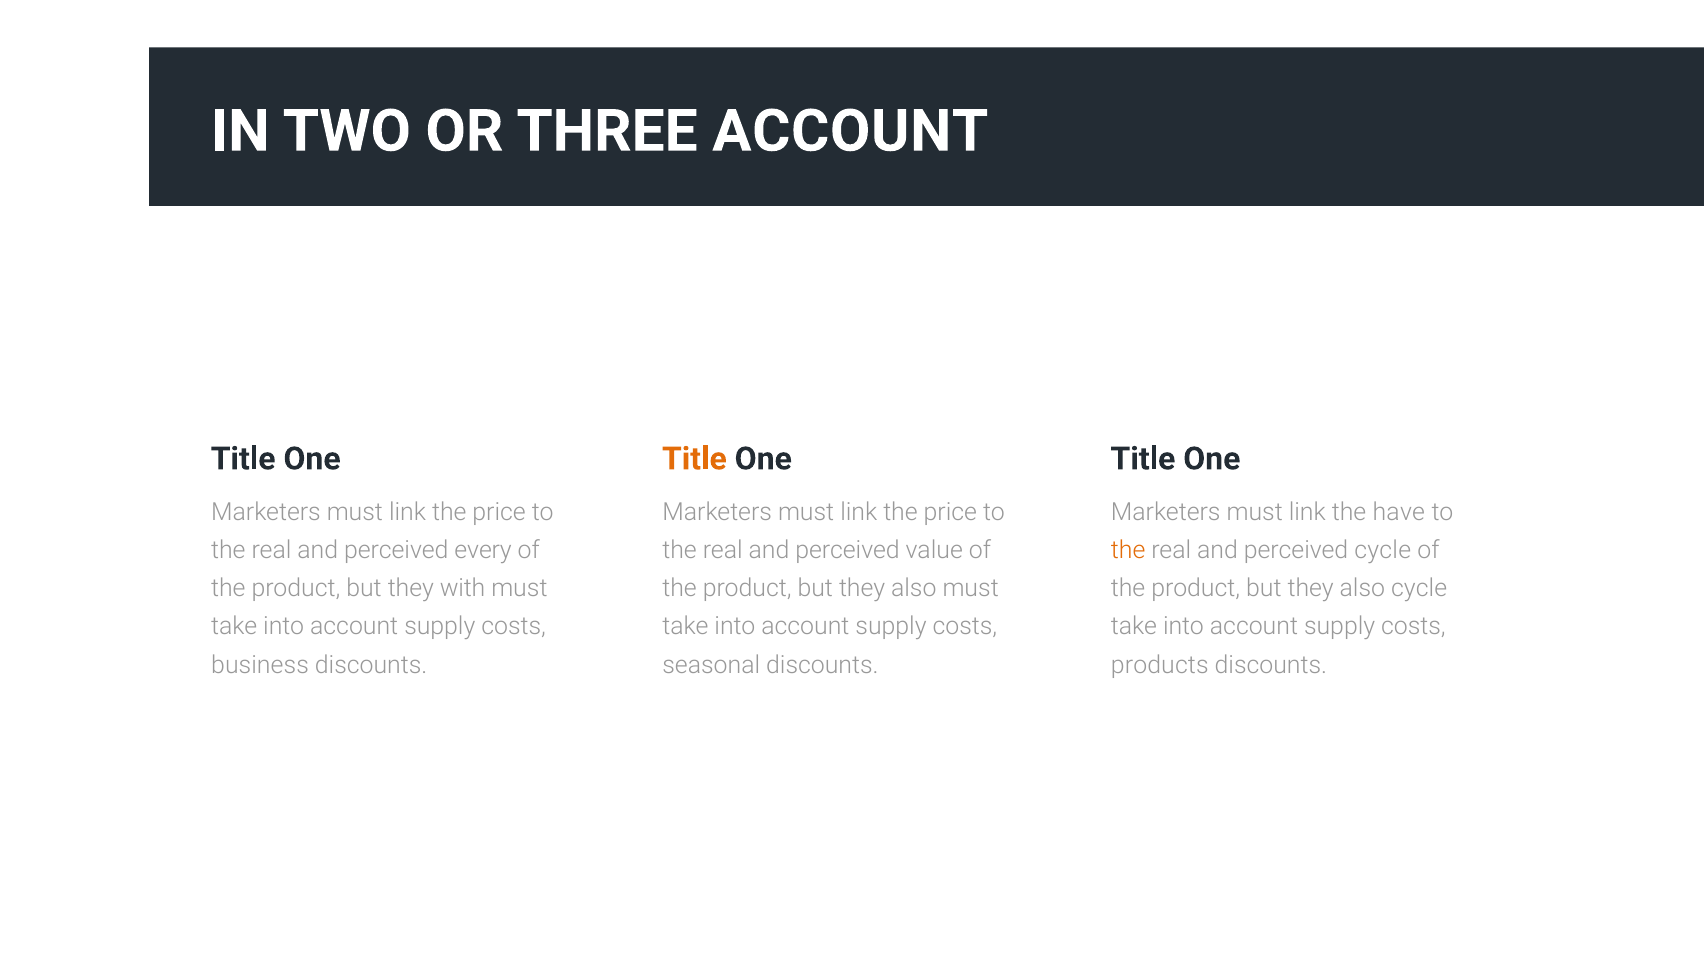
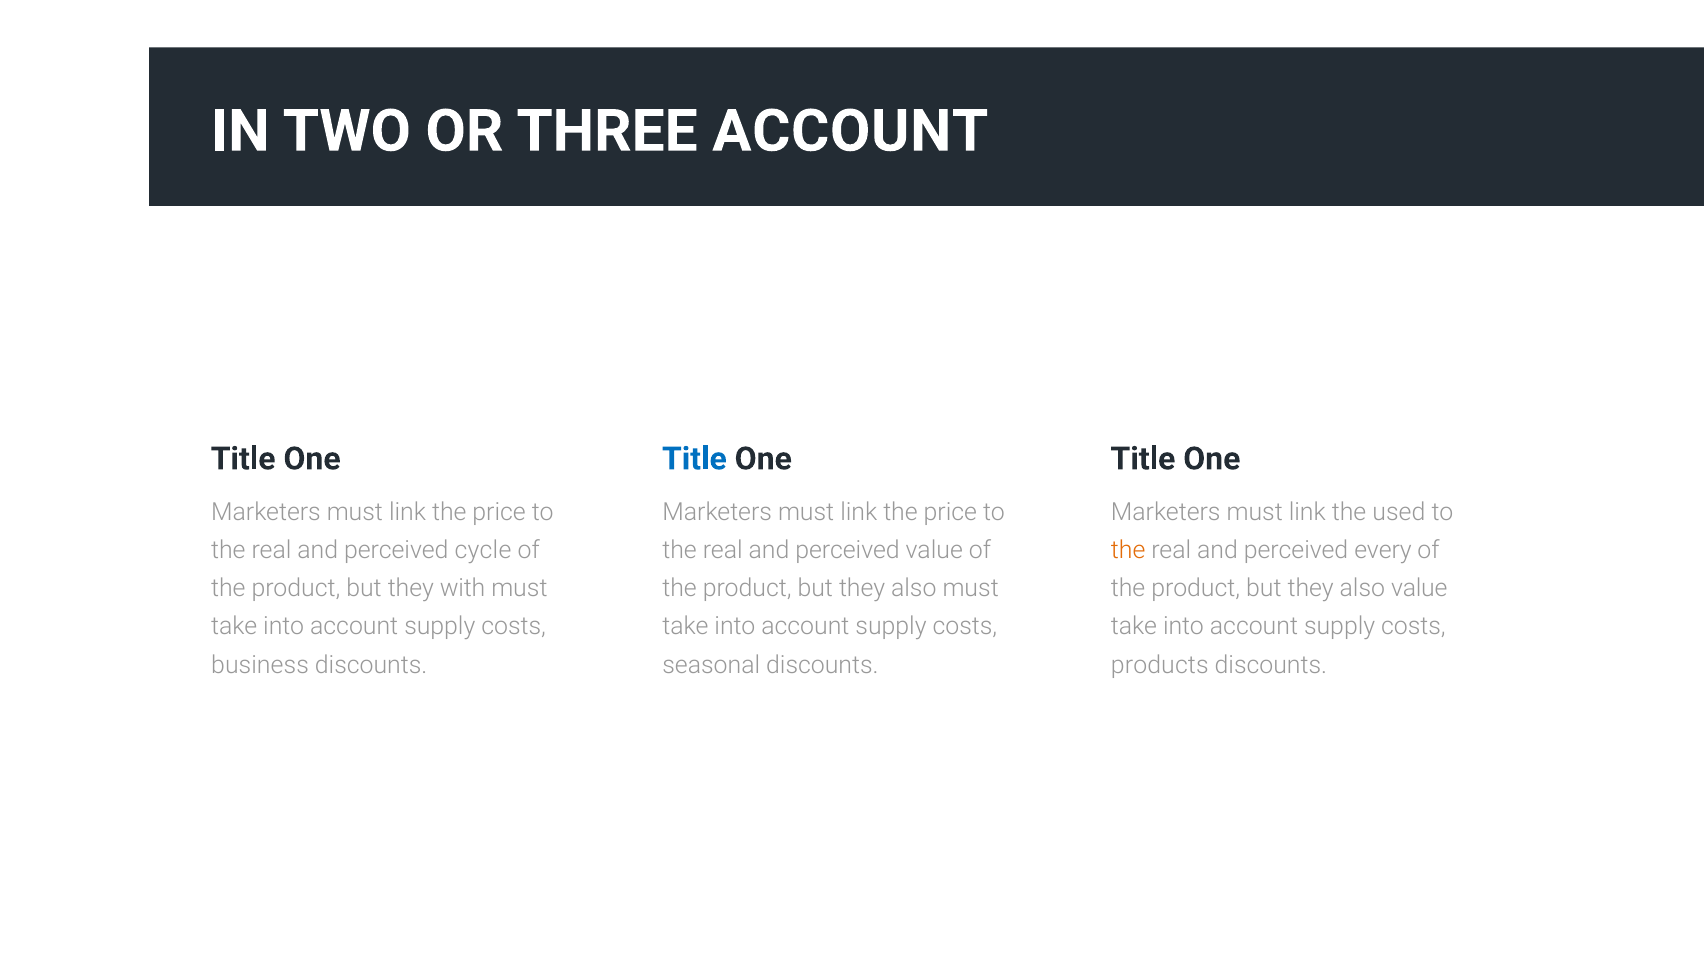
Title colour: orange -> blue (694, 459)
have: have -> used (1399, 512)
every: every -> cycle (483, 550)
perceived cycle: cycle -> every (1383, 550)
also cycle: cycle -> value (1419, 588)
